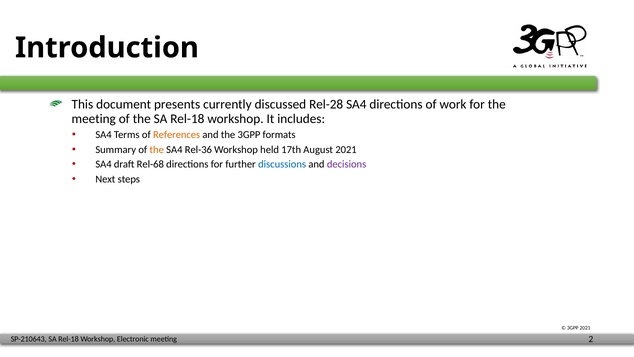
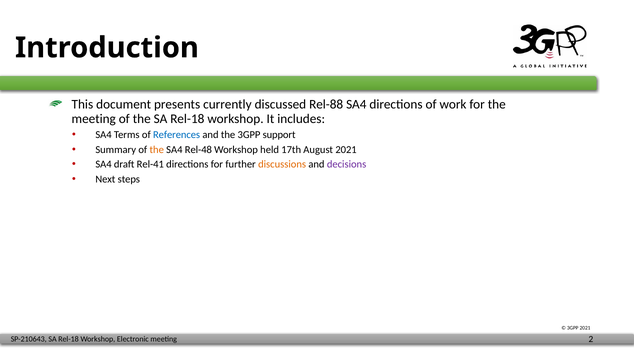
Rel-28: Rel-28 -> Rel-88 (326, 104)
References colour: orange -> blue (177, 135)
formats: formats -> support (279, 135)
Rel-36: Rel-36 -> Rel-48 (198, 149)
Rel-68: Rel-68 -> Rel-41 (150, 164)
discussions colour: blue -> orange (282, 164)
